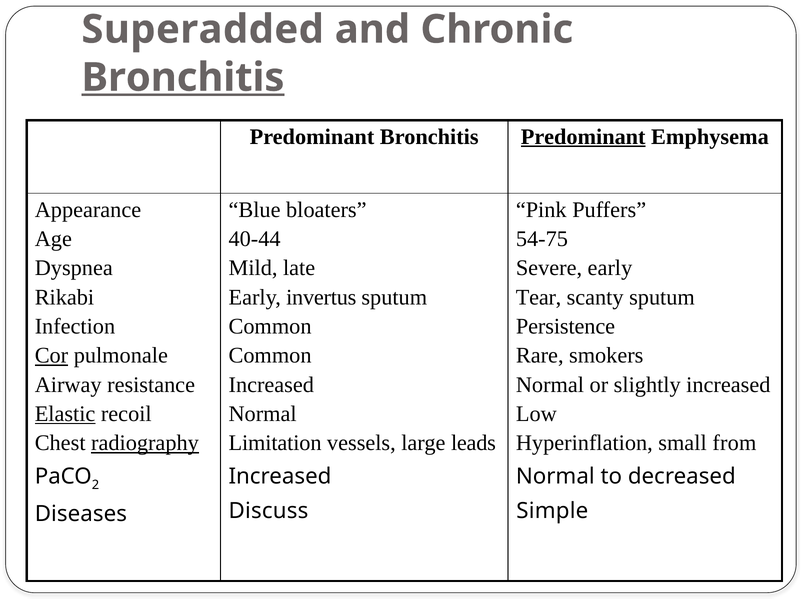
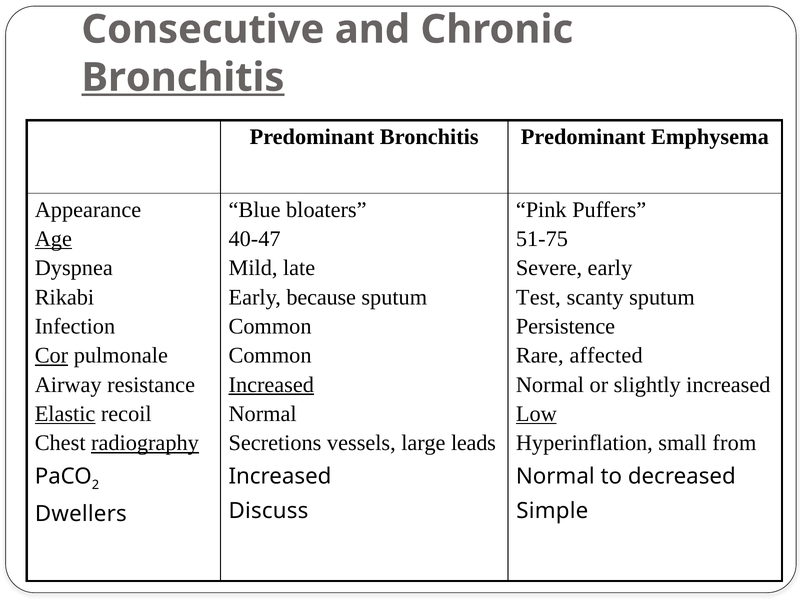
Superadded: Superadded -> Consecutive (203, 29)
Predominant underline: present -> none (583, 137)
Age underline: none -> present (53, 239)
40-44: 40-44 -> 40-47 (255, 239)
54-75: 54-75 -> 51-75 (542, 239)
invertus: invertus -> because (321, 297)
Tear: Tear -> Test (538, 297)
smokers: smokers -> affected (606, 356)
Increased underline: none -> present (271, 385)
Low underline: none -> present (536, 414)
Limitation: Limitation -> Secretions (275, 443)
Diseases: Diseases -> Dwellers (81, 514)
